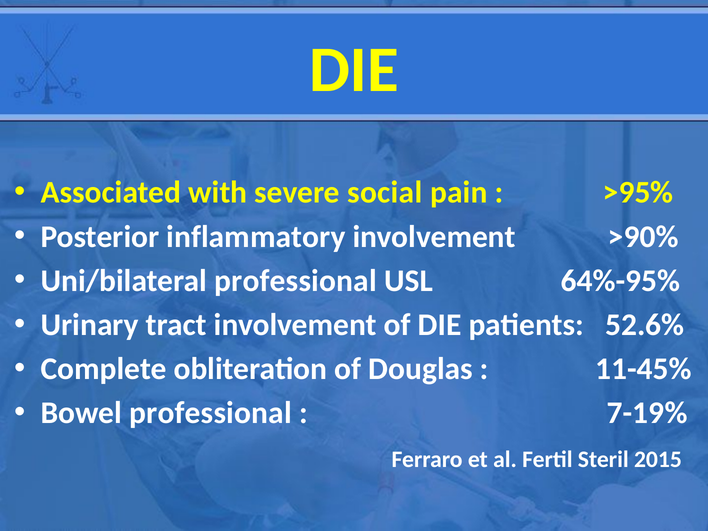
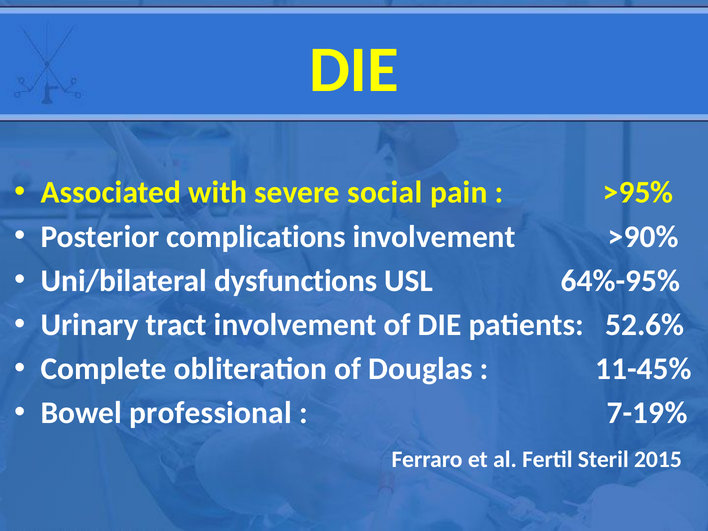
inflammatory: inflammatory -> complications (256, 237)
Uni/bilateral professional: professional -> dysfunctions (296, 281)
